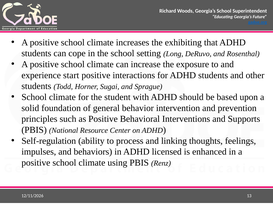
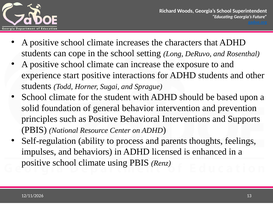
exhibiting: exhibiting -> characters (183, 42)
linking: linking -> parents (174, 141)
